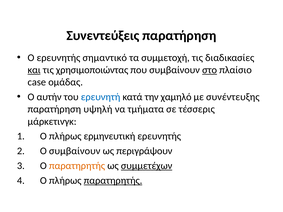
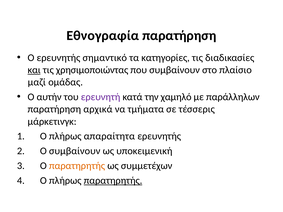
Συνεντεύξεις: Συνεντεύξεις -> Εθνογραφία (103, 36)
συμμετοχή: συμμετοχή -> κατηγορίες (165, 58)
στο underline: present -> none (210, 70)
case: case -> μαζί (37, 82)
ερευνητή colour: blue -> purple (101, 97)
συνέντευξης: συνέντευξης -> παράλληλων (233, 97)
υψηλή: υψηλή -> αρχικά (98, 109)
ερμηνευτική: ερμηνευτική -> απαραίτητα (109, 136)
περιγράψουν: περιγράψουν -> υποκειμενική (144, 151)
συμμετέχων underline: present -> none (147, 166)
